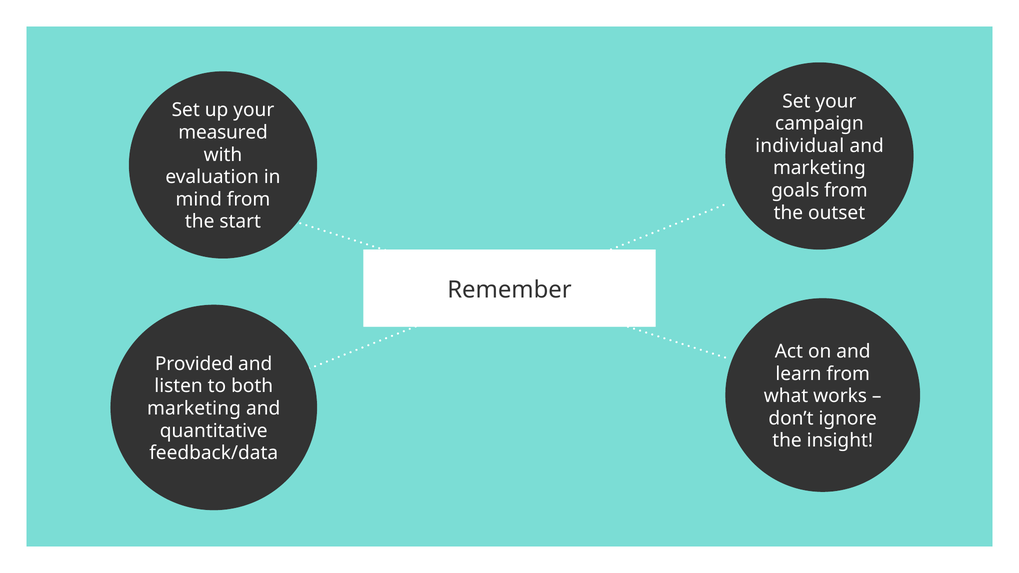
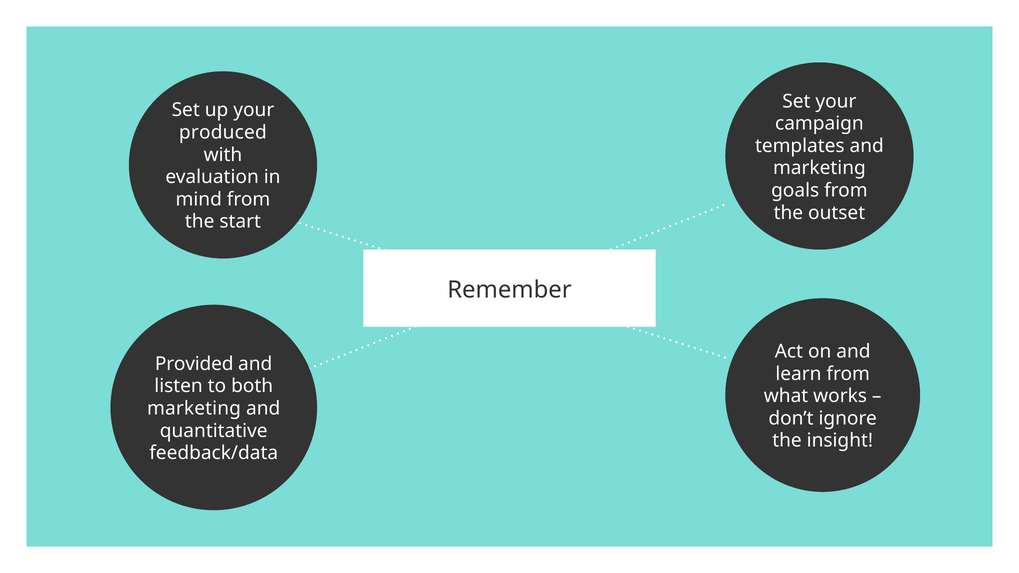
measured: measured -> produced (223, 133)
individual: individual -> templates (800, 146)
